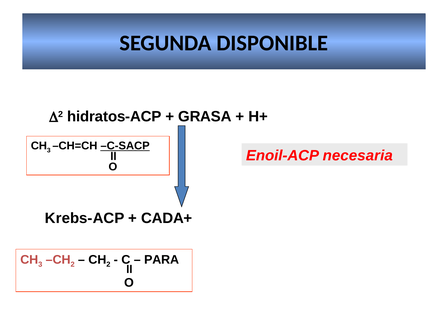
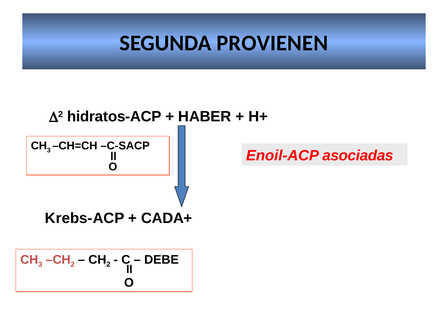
DISPONIBLE: DISPONIBLE -> PROVIENEN (272, 43)
GRASA: GRASA -> HABER (205, 117)
C-SACP underline: present -> none (125, 146)
necesaria: necesaria -> asociadas (358, 155)
PARA: PARA -> DEBE (161, 260)
